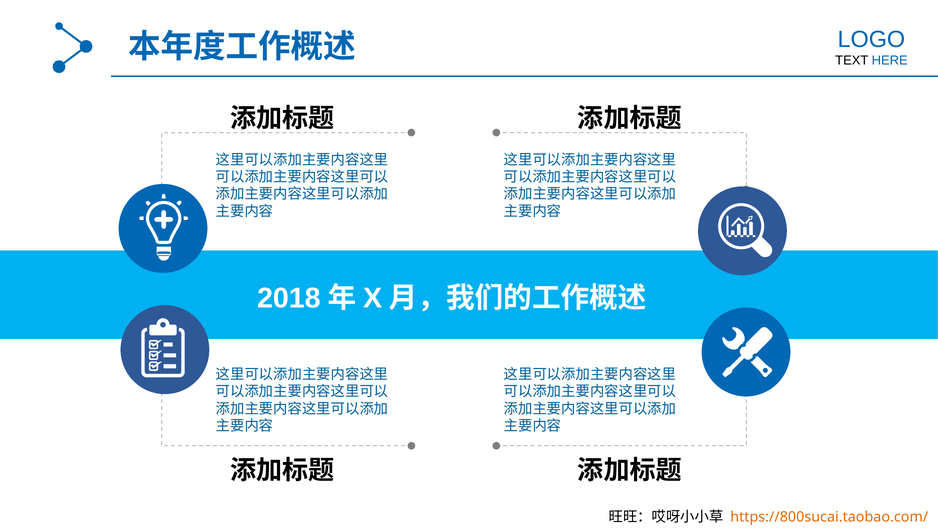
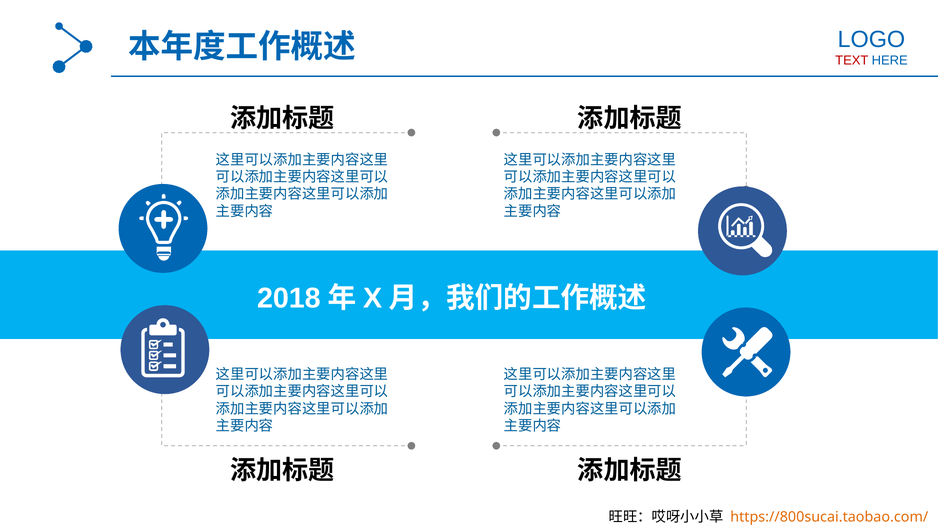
TEXT colour: black -> red (852, 61)
